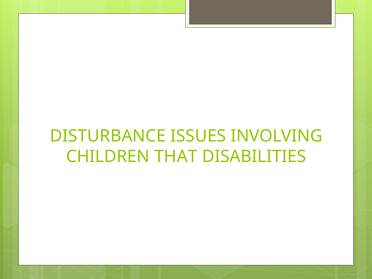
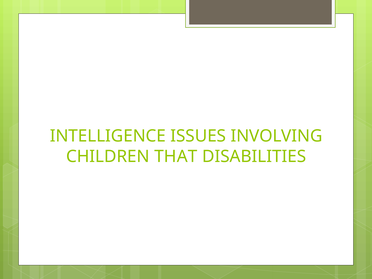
DISTURBANCE: DISTURBANCE -> INTELLIGENCE (108, 136)
